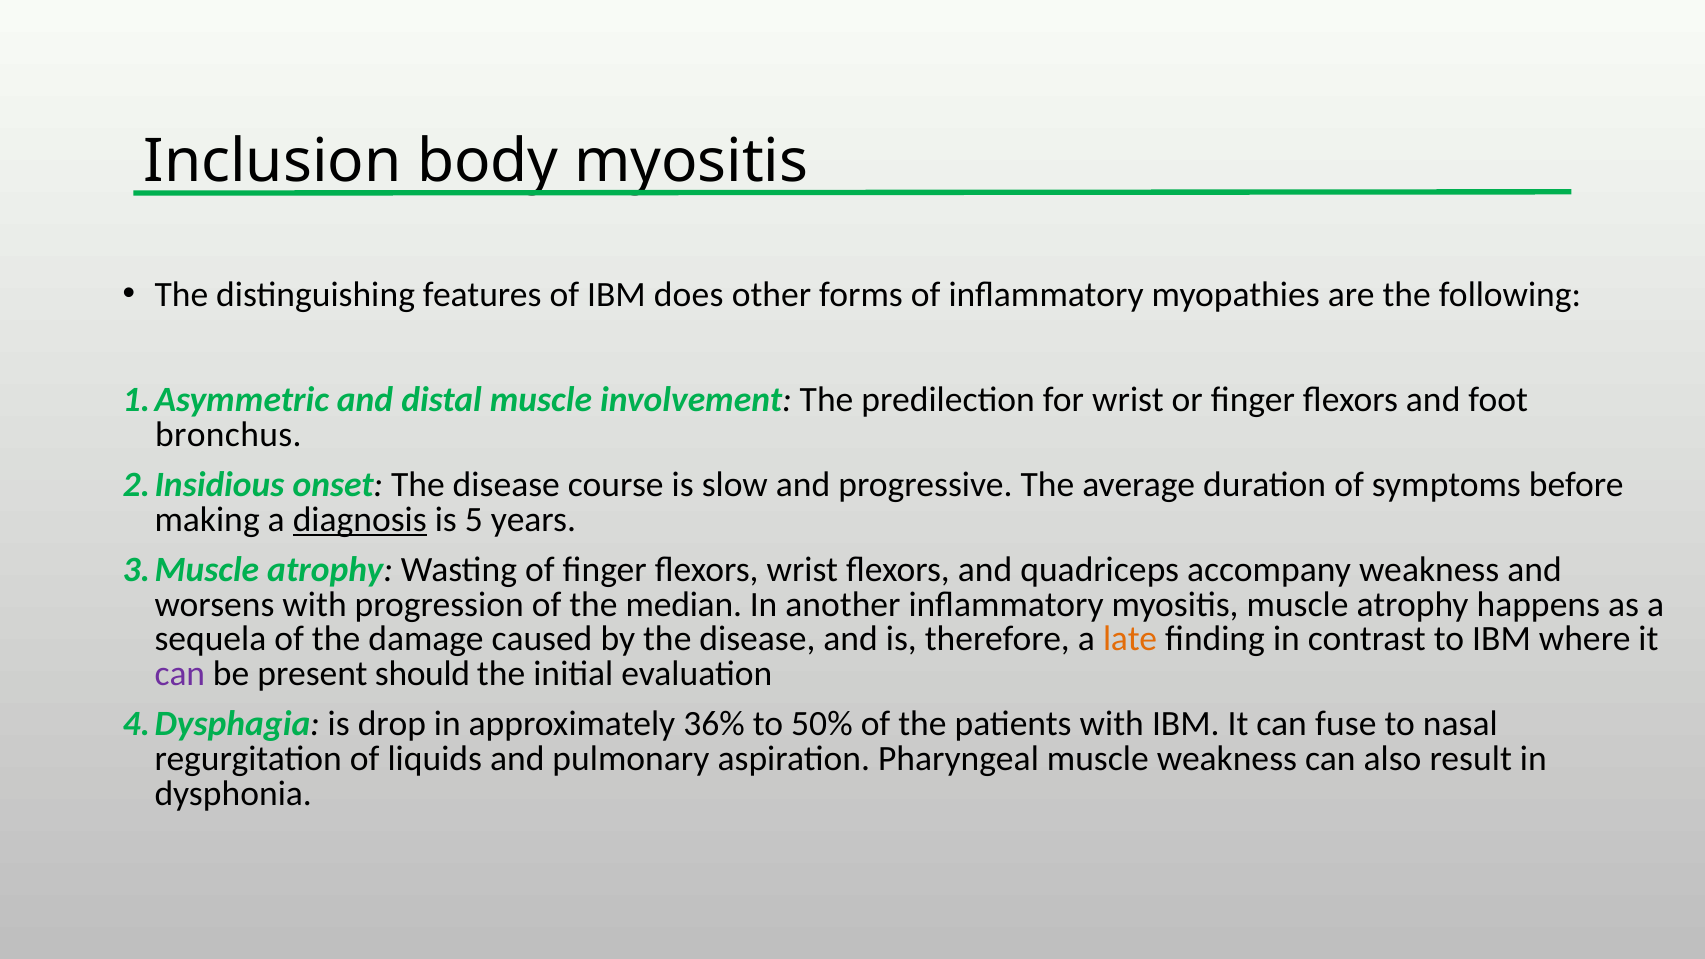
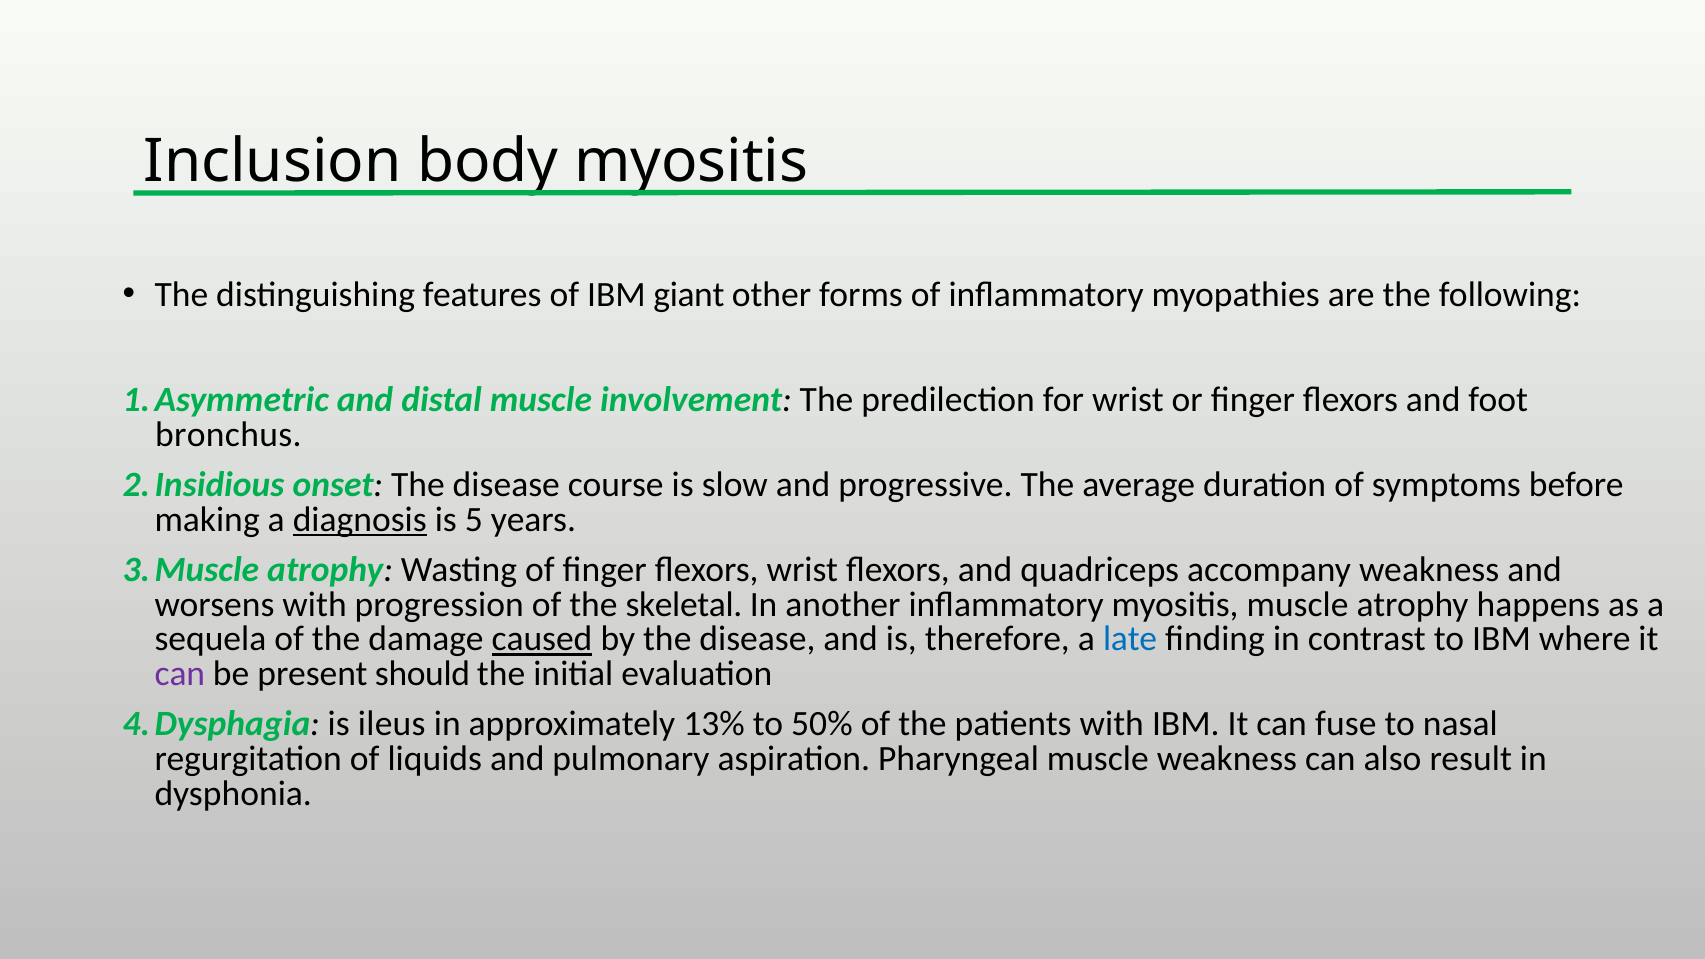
does: does -> giant (689, 295)
median: median -> skeletal (684, 605)
caused underline: none -> present (542, 639)
late colour: orange -> blue (1130, 639)
drop: drop -> ileus (392, 724)
36%: 36% -> 13% (714, 724)
